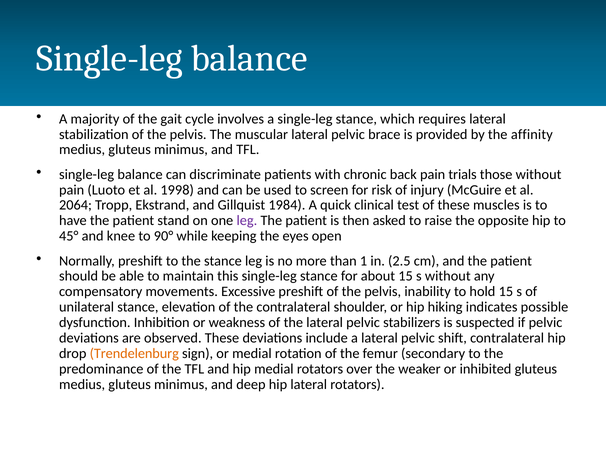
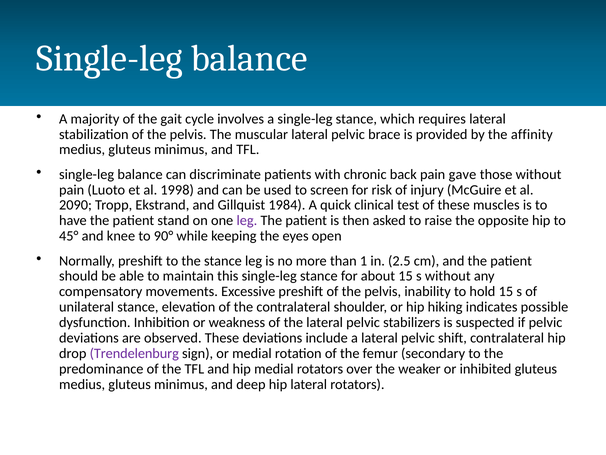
trials: trials -> gave (462, 174)
2064: 2064 -> 2090 (75, 205)
Trendelenburg colour: orange -> purple (134, 353)
